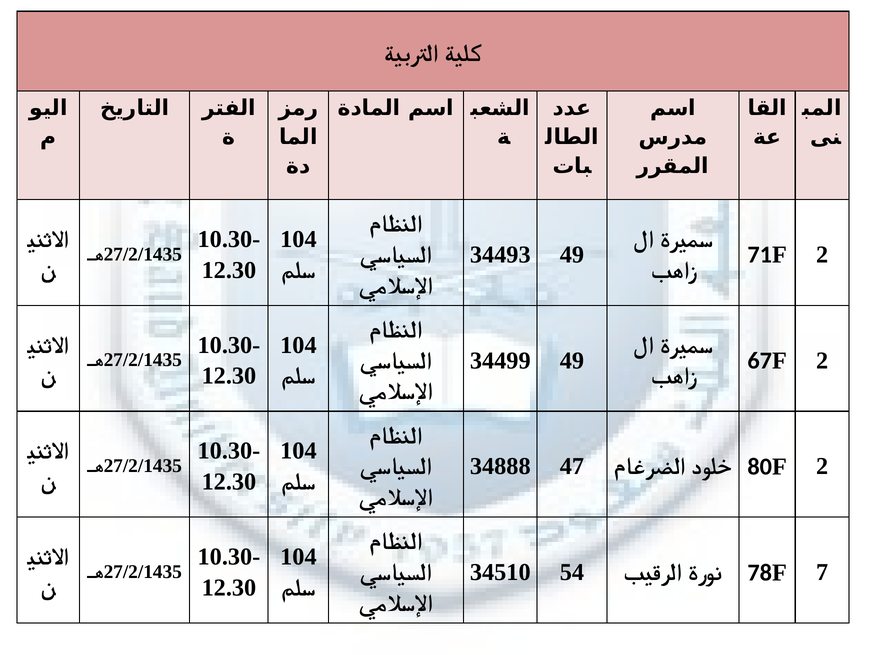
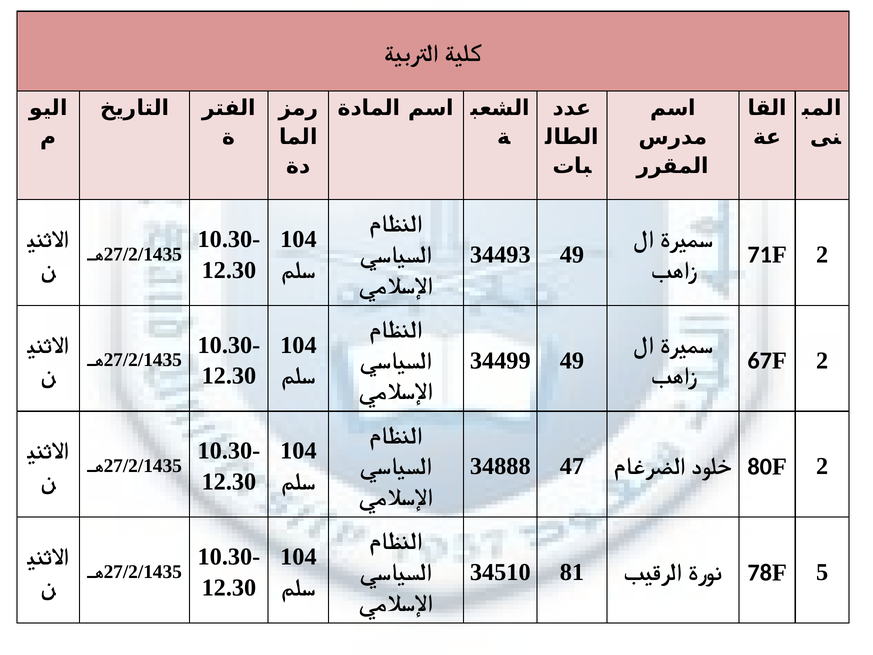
54: 54 -> 81 (572, 572)
7: 7 -> 5 (822, 572)
